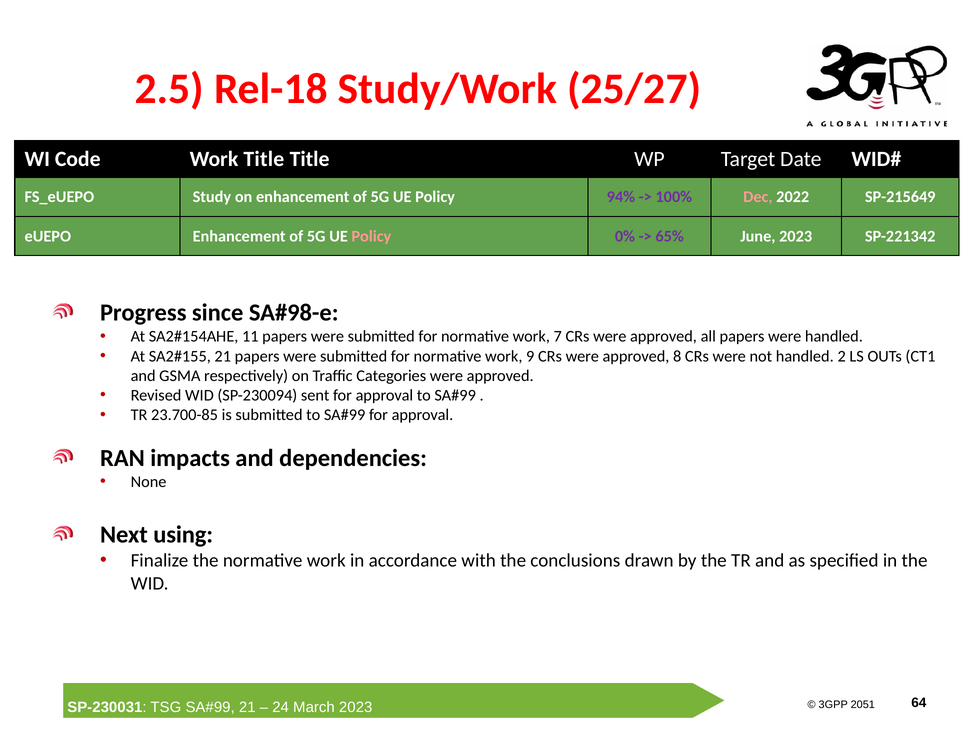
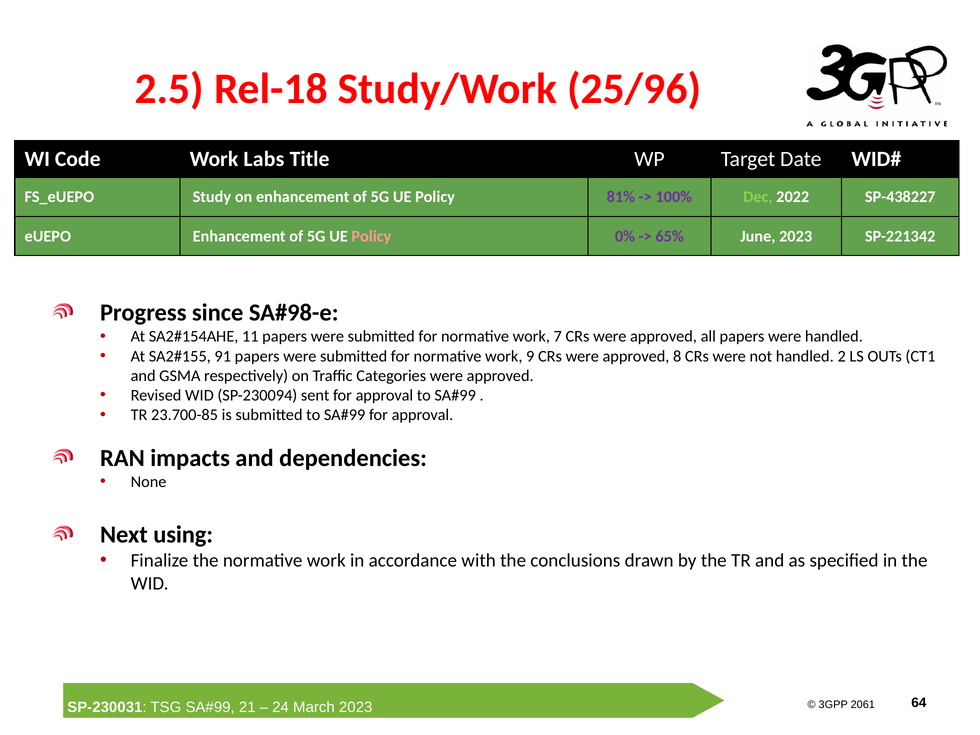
25/27: 25/27 -> 25/96 (634, 89)
Work Title: Title -> Labs (264, 159)
94%: 94% -> 81% (621, 197)
Dec colour: pink -> light green (758, 197)
SP-215649: SP-215649 -> SP-438227 (900, 197)
21: 21 -> 91 (223, 356)
2051: 2051 -> 2061 (863, 705)
